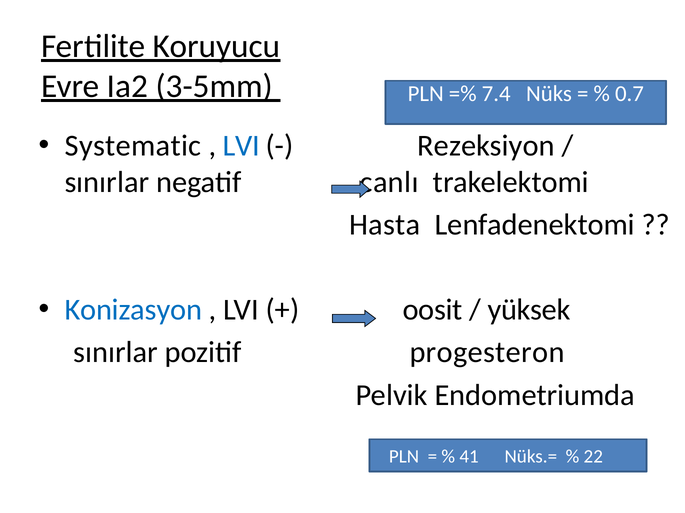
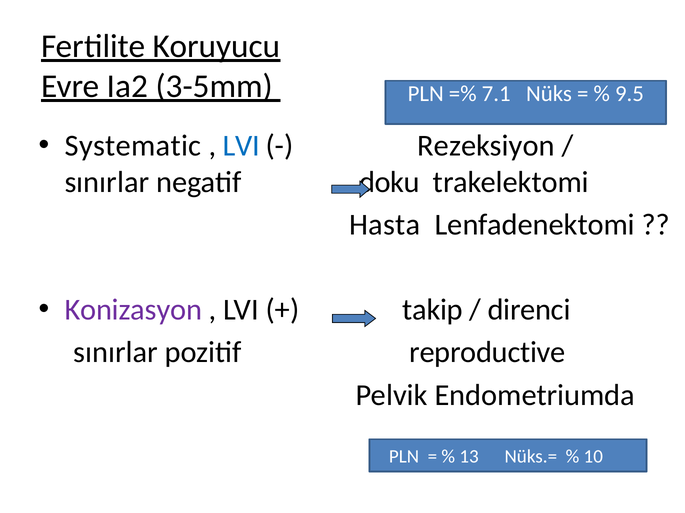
7.4: 7.4 -> 7.1 (496, 94)
0.7: 0.7 -> 9.5 (629, 94)
canlı: canlı -> doku (390, 182)
Konizasyon colour: blue -> purple (133, 310)
oosit: oosit -> takip (433, 310)
yüksek: yüksek -> direnci (529, 310)
progesteron: progesteron -> reproductive (487, 353)
41: 41 -> 13 (469, 457)
22: 22 -> 10 (593, 457)
